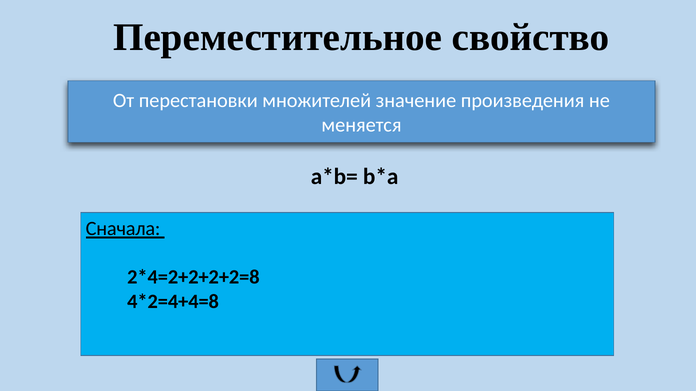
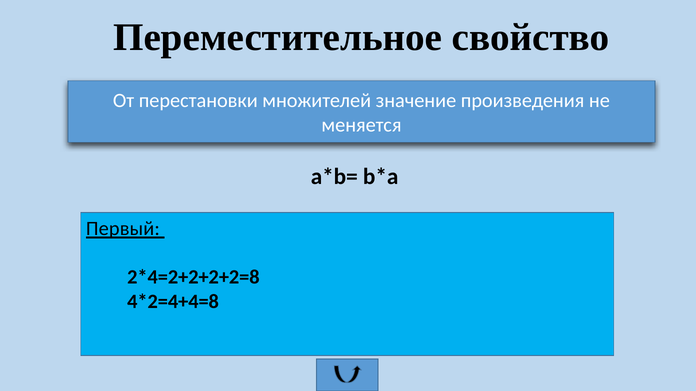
Сначала: Сначала -> Первый (123, 229)
